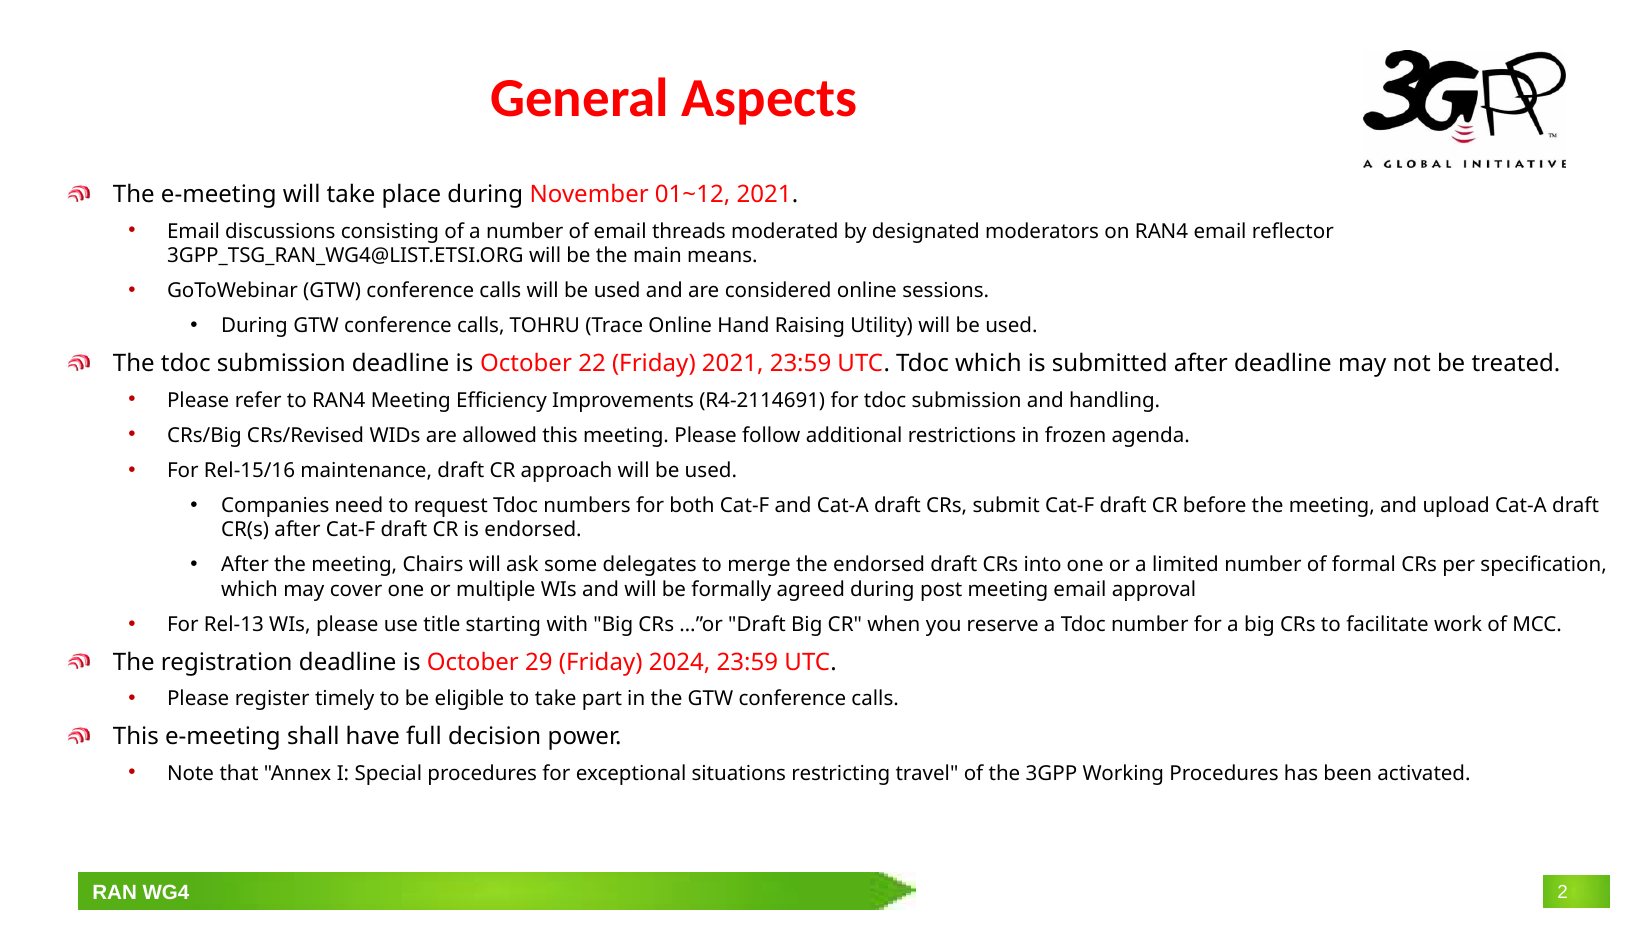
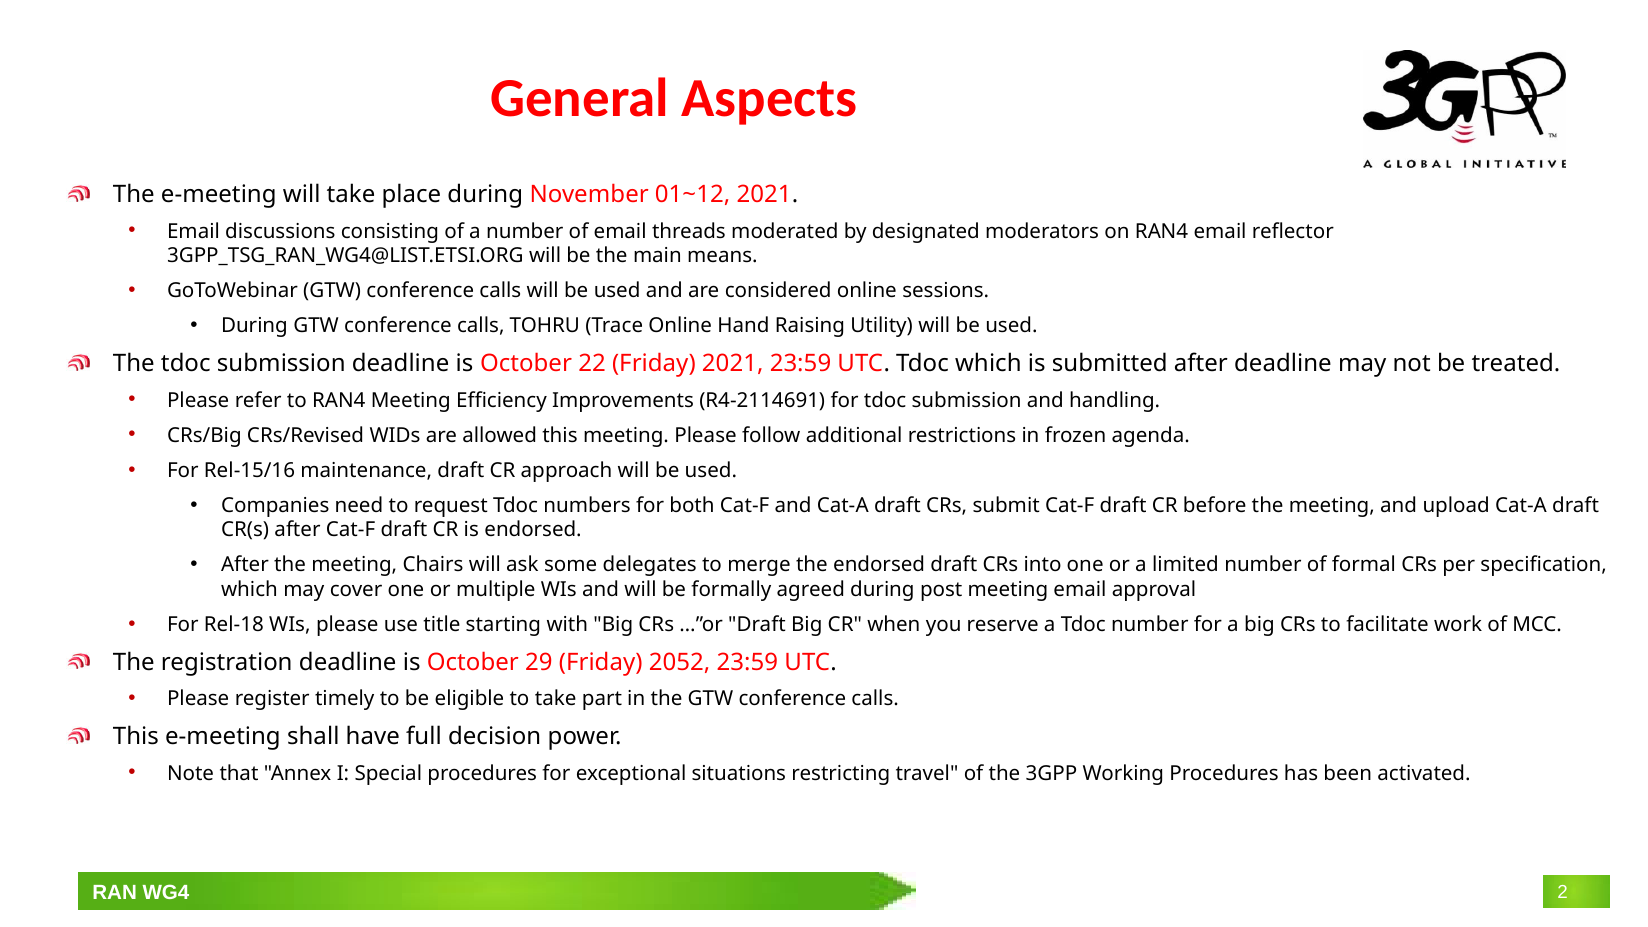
Rel-13: Rel-13 -> Rel-18 (234, 625)
2024: 2024 -> 2052 (680, 662)
